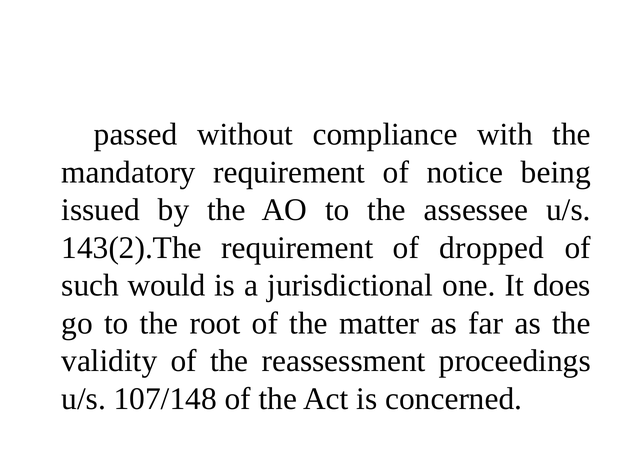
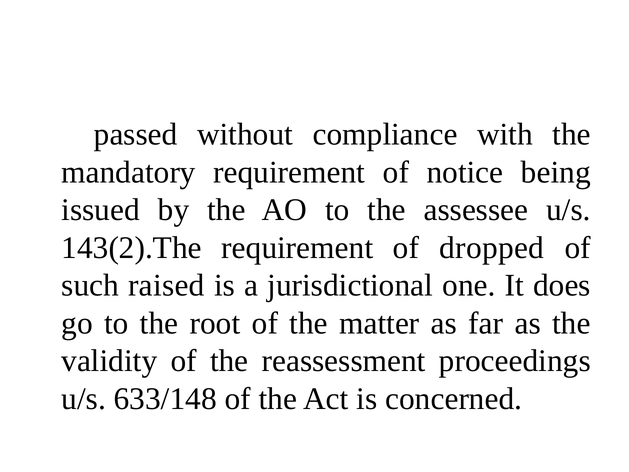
would: would -> raised (166, 285)
107/148: 107/148 -> 633/148 (165, 398)
